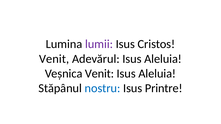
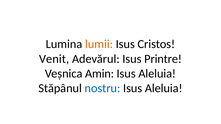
lumii colour: purple -> orange (99, 44)
Adevărul Isus Aleluia: Aleluia -> Printre (163, 59)
Veșnica Venit: Venit -> Amin (100, 74)
Printre: Printre -> Aleluia (164, 88)
